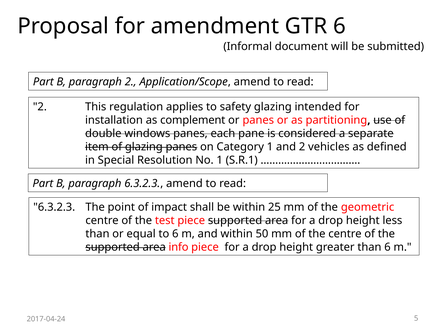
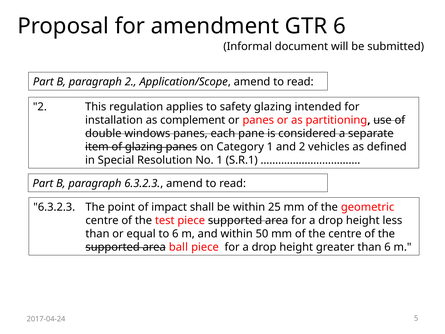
info: info -> ball (178, 247)
